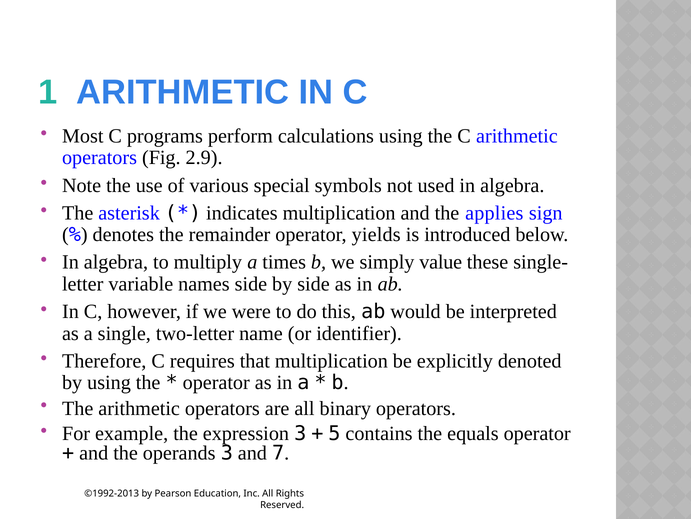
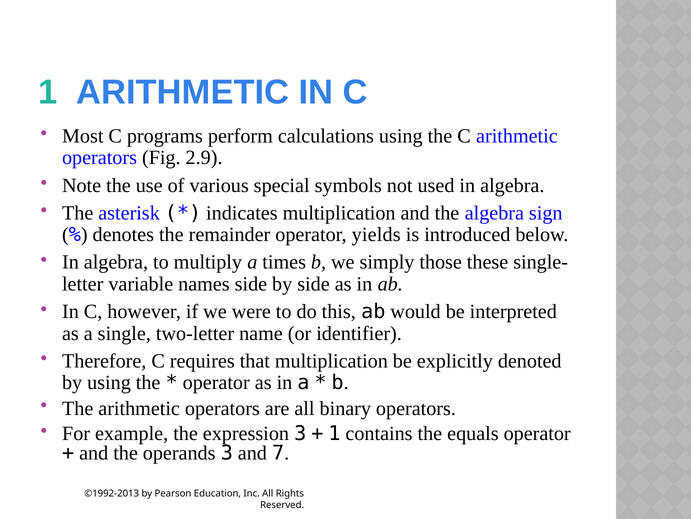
the applies: applies -> algebra (494, 213)
value: value -> those (441, 262)
5: 5 -> 1 (334, 433)
